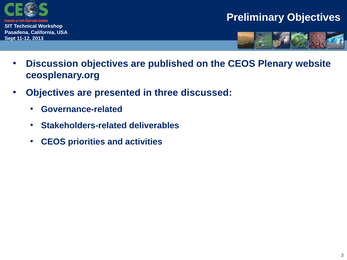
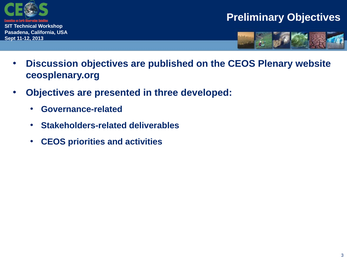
discussed: discussed -> developed (206, 93)
